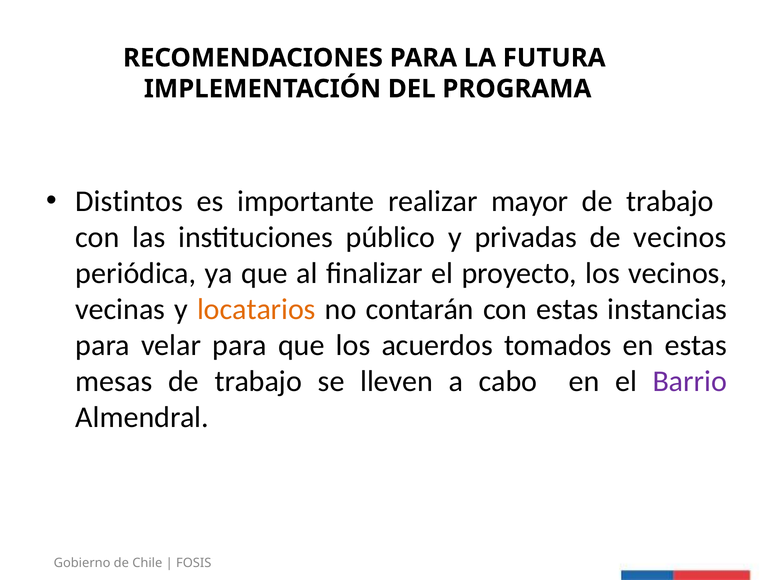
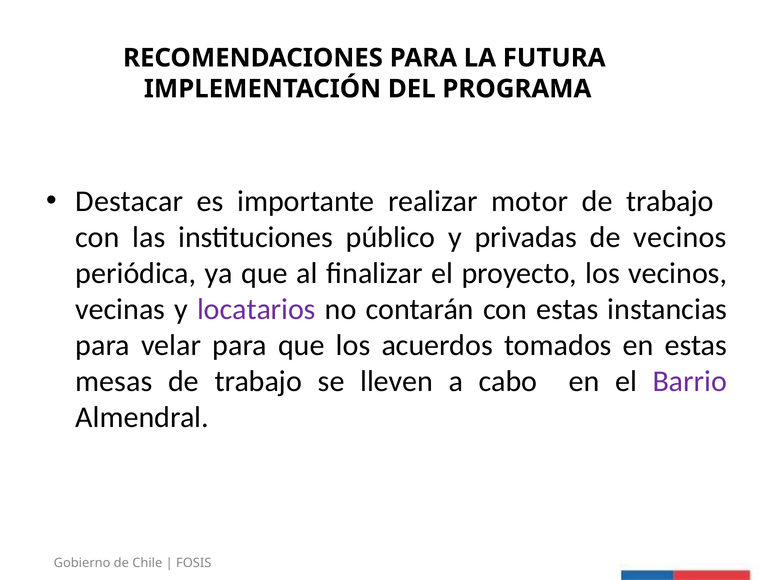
Distintos: Distintos -> Destacar (129, 202)
mayor: mayor -> motor (530, 202)
locatarios colour: orange -> purple (256, 310)
